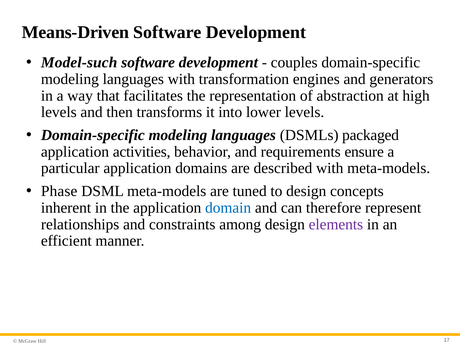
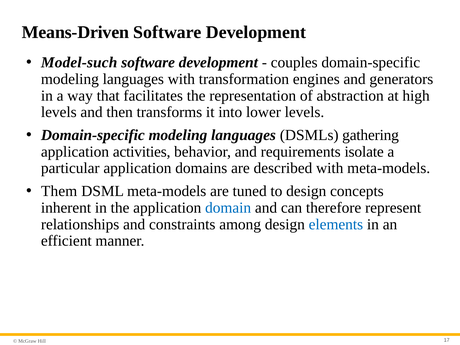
packaged: packaged -> gathering (371, 135)
ensure: ensure -> isolate (364, 152)
Phase: Phase -> Them (59, 191)
elements colour: purple -> blue (336, 224)
